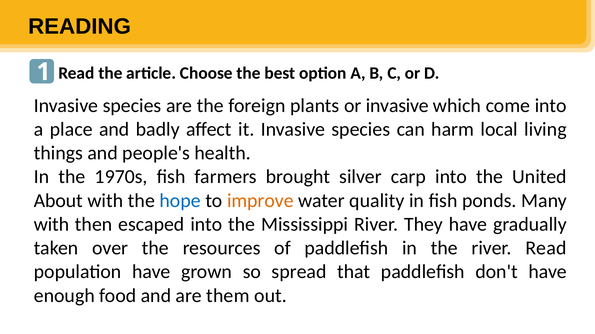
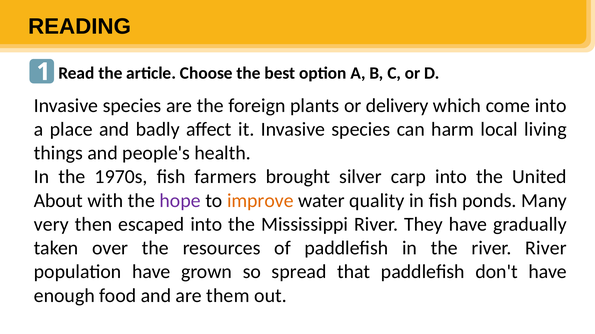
or invasive: invasive -> delivery (397, 106)
hope colour: blue -> purple (180, 201)
with: with -> very (51, 225)
river Read: Read -> River (546, 249)
